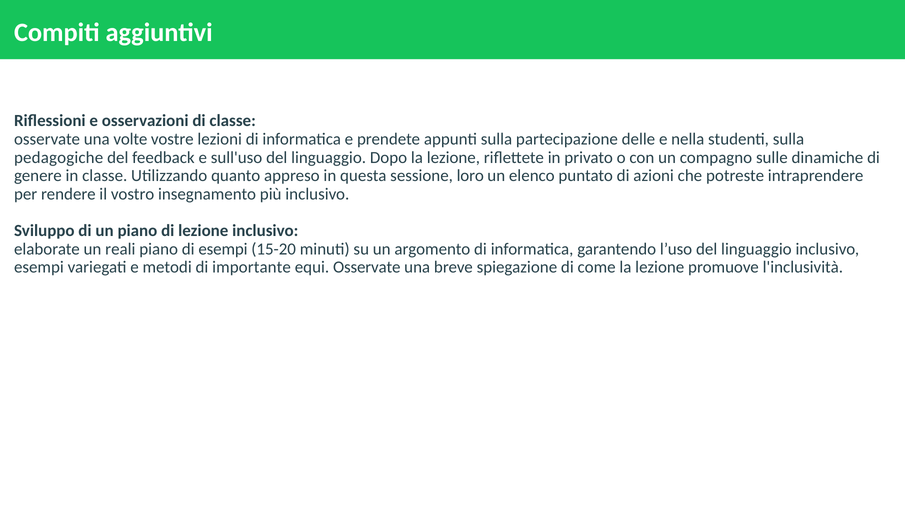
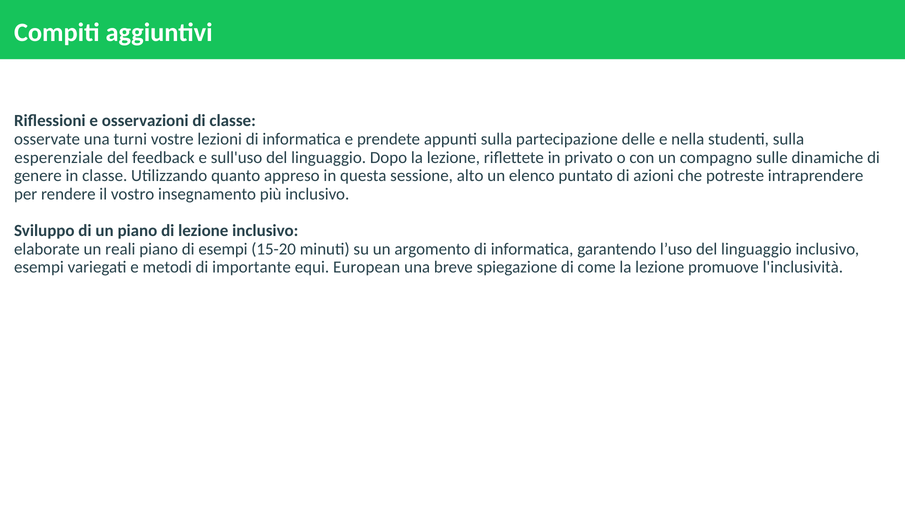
volte: volte -> turni (130, 139)
pedagogiche: pedagogiche -> esperenziale (59, 157)
loro: loro -> alto (470, 176)
equi Osservate: Osservate -> European (367, 267)
